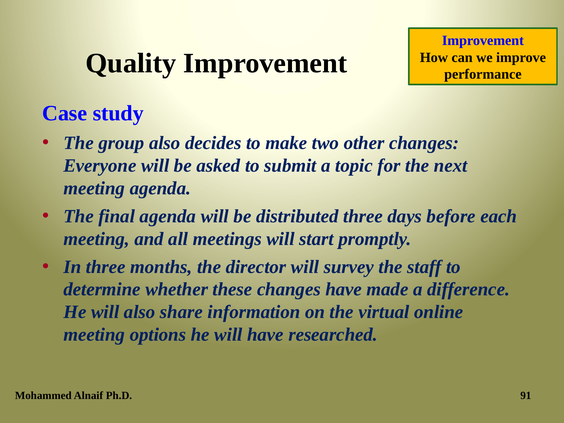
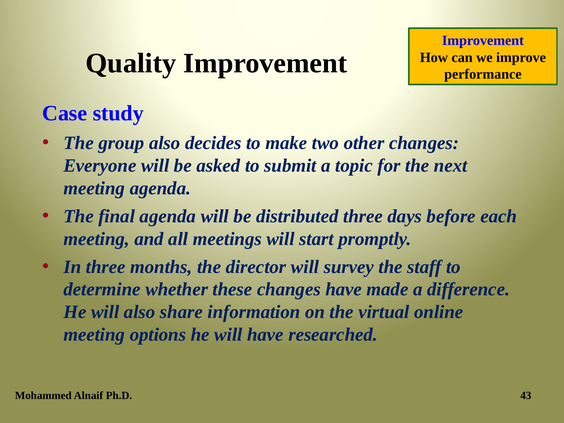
91: 91 -> 43 (526, 396)
